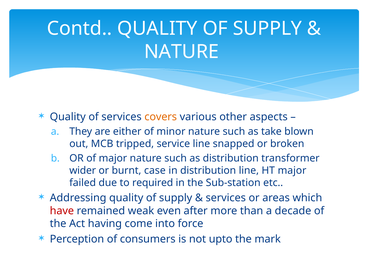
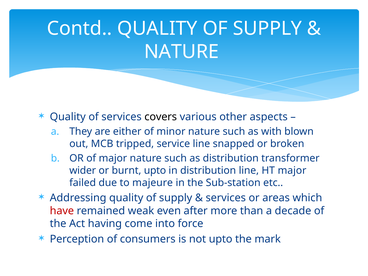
covers colour: orange -> black (161, 117)
take: take -> with (271, 131)
burnt case: case -> upto (155, 171)
required: required -> majeure (153, 183)
